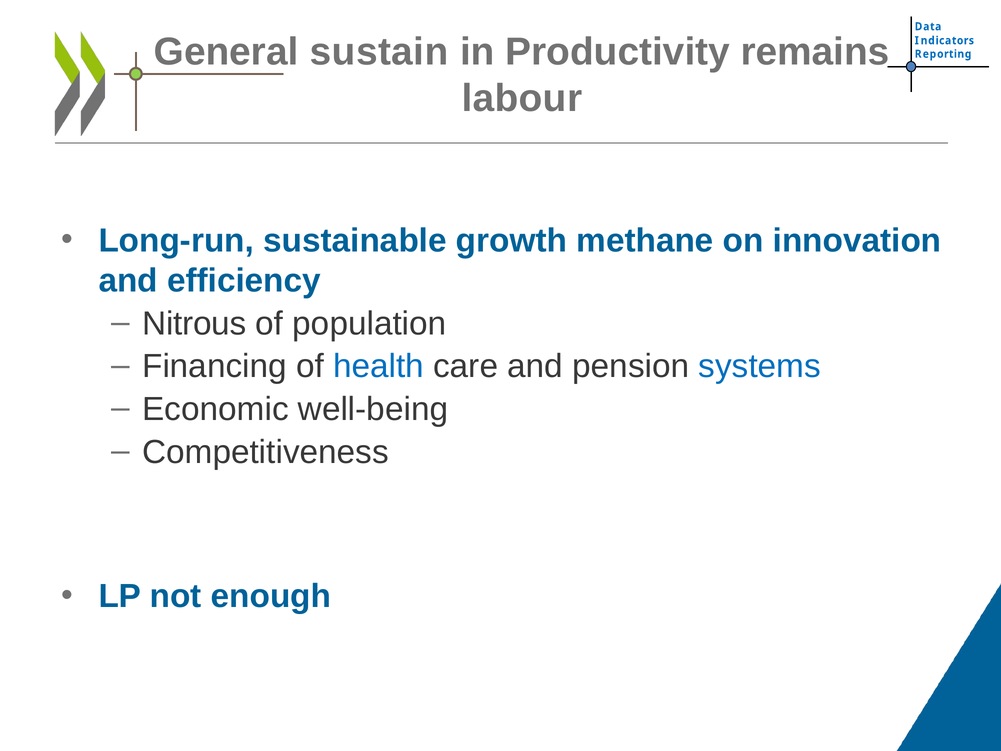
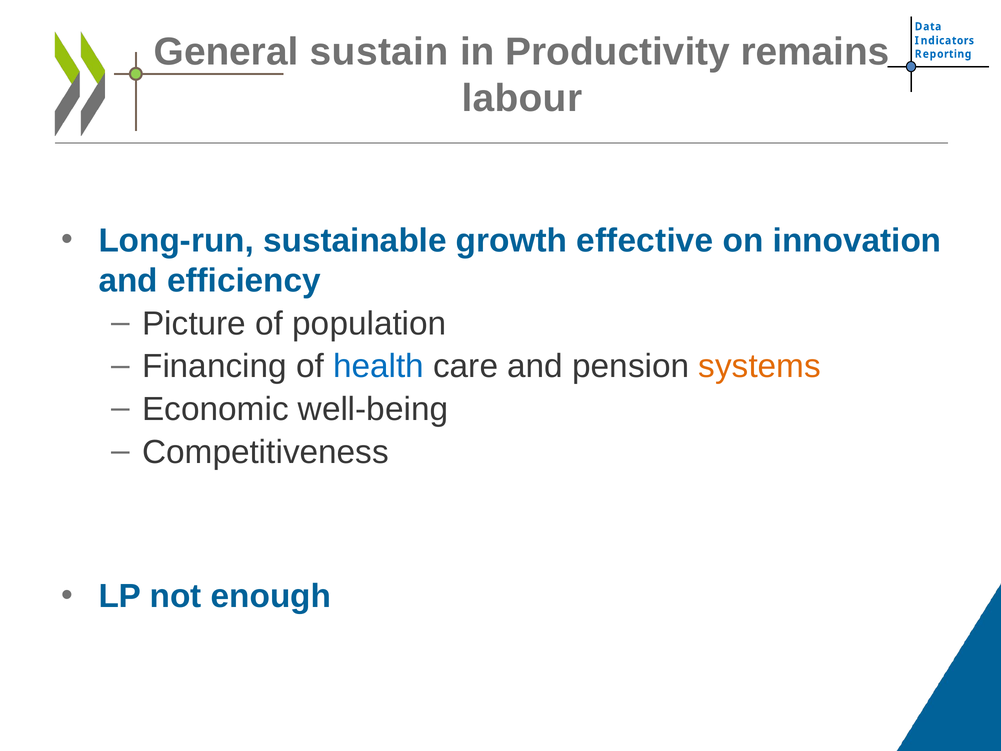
methane: methane -> effective (645, 241)
Nitrous: Nitrous -> Picture (194, 323)
systems colour: blue -> orange (760, 366)
